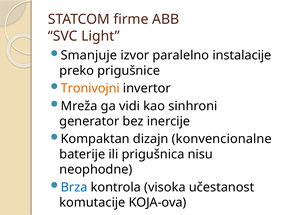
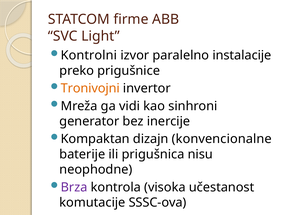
Smanjuje: Smanjuje -> Kontrolni (89, 55)
Brza colour: blue -> purple (74, 187)
KOJA-ova: KOJA-ova -> SSSC-ova (157, 203)
